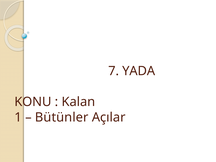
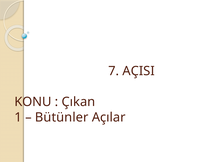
YADA: YADA -> AÇISI (139, 71)
Kalan: Kalan -> Çıkan (78, 102)
